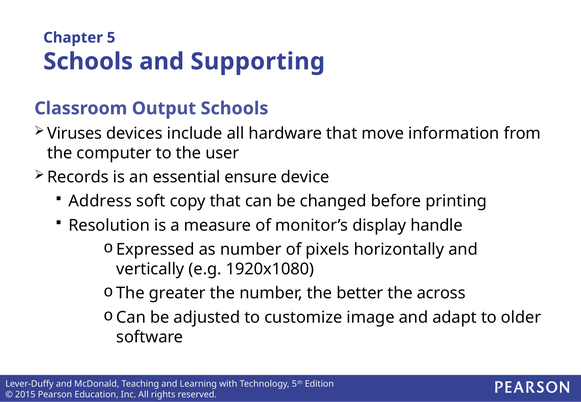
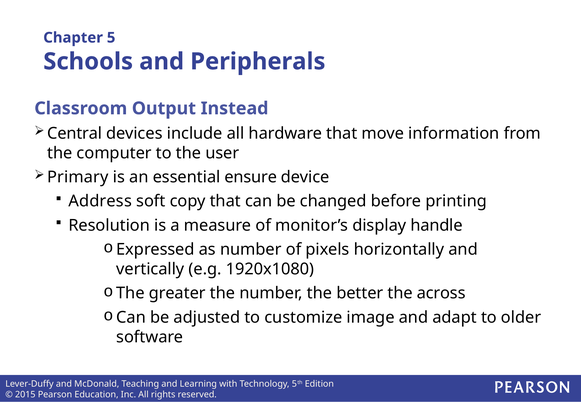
Supporting: Supporting -> Peripherals (258, 62)
Output Schools: Schools -> Instead (235, 108)
Viruses: Viruses -> Central (75, 133)
Records: Records -> Primary (78, 177)
